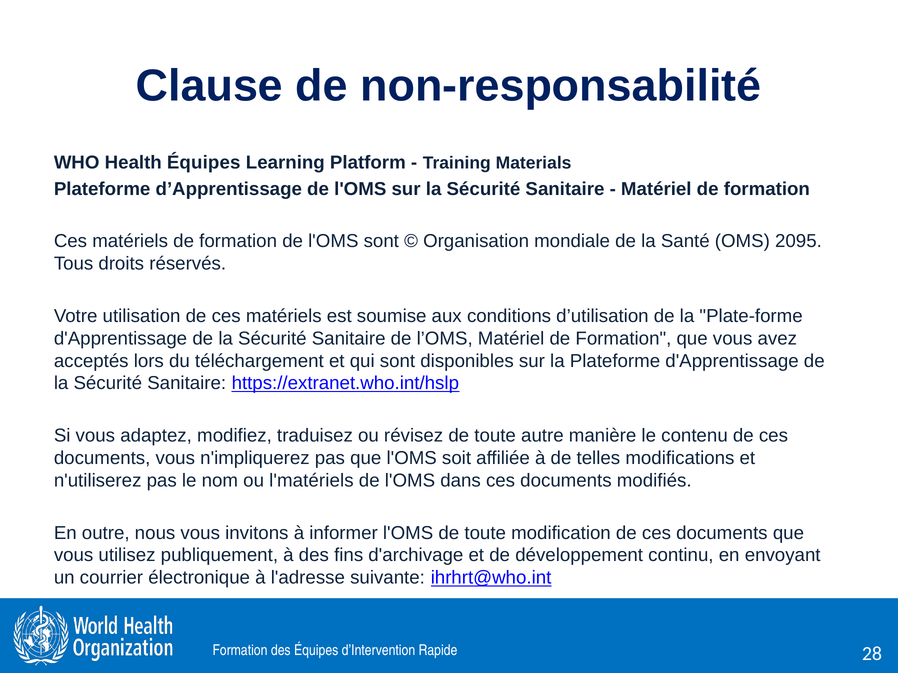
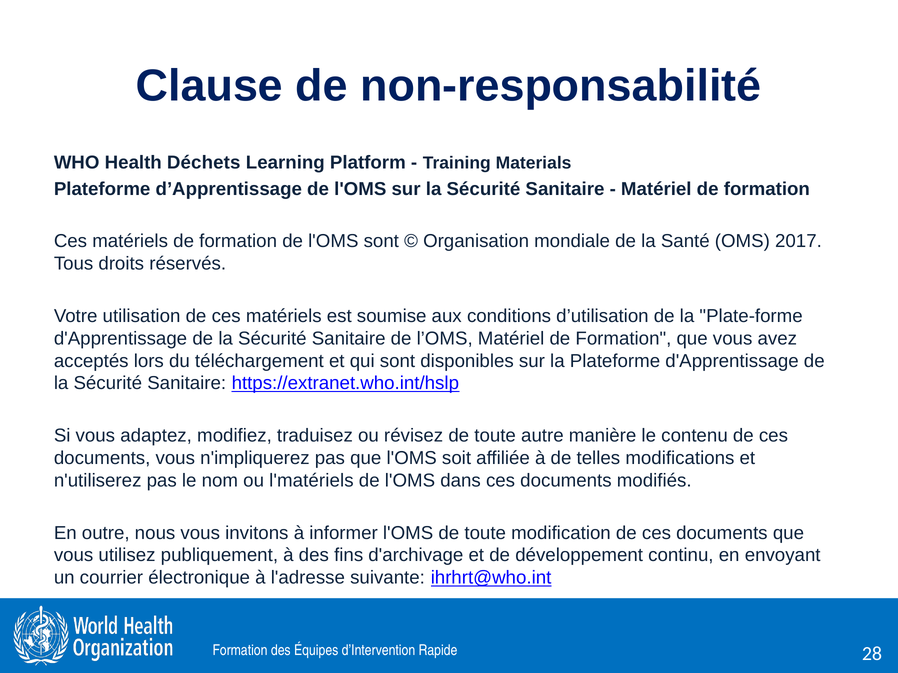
Health Équipes: Équipes -> Déchets (204, 163)
2095: 2095 -> 2017 (798, 241)
